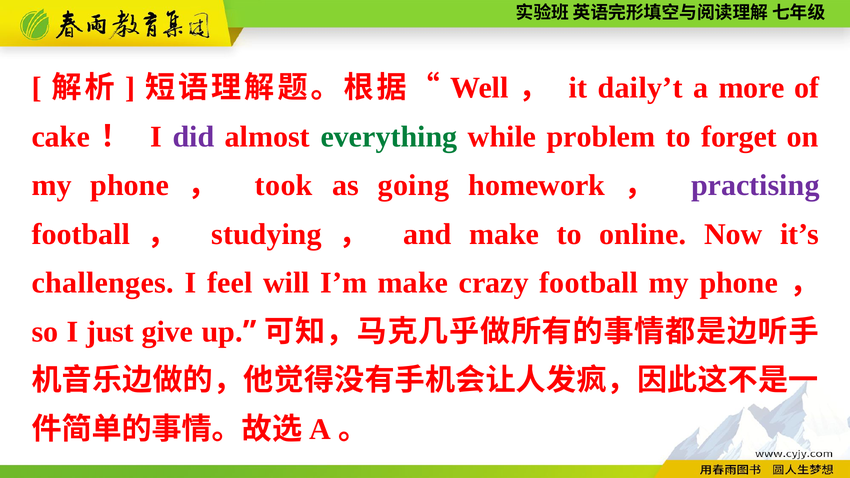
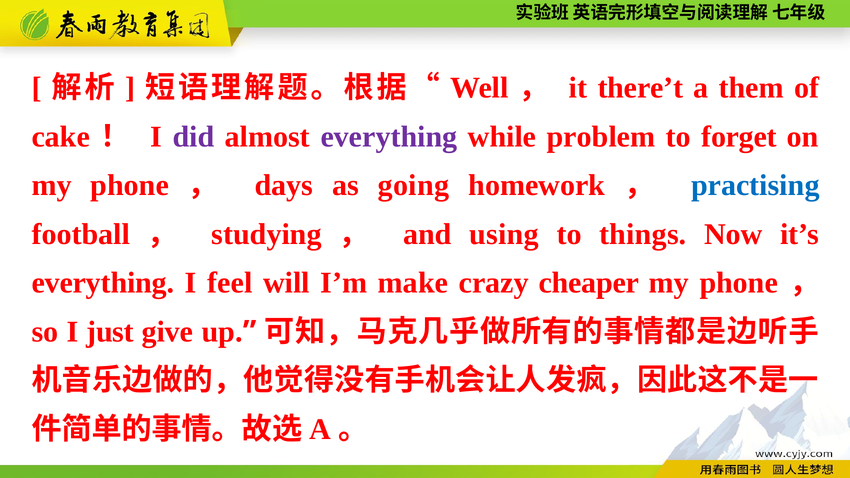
daily’t: daily’t -> there’t (640, 88)
more: more -> them (751, 88)
everything colour: green -> purple (389, 137)
took: took -> days (284, 186)
practising colour: purple -> blue (755, 186)
and make: make -> using (504, 234)
online: online -> things (643, 234)
challenges: challenges -> everything (103, 283)
crazy football: football -> cheaper (589, 283)
